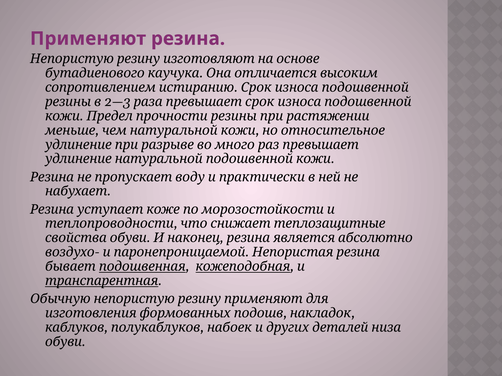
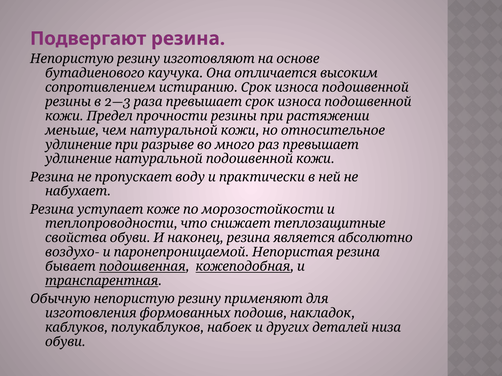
Применяют: Применяют -> Подвергают (88, 39)
